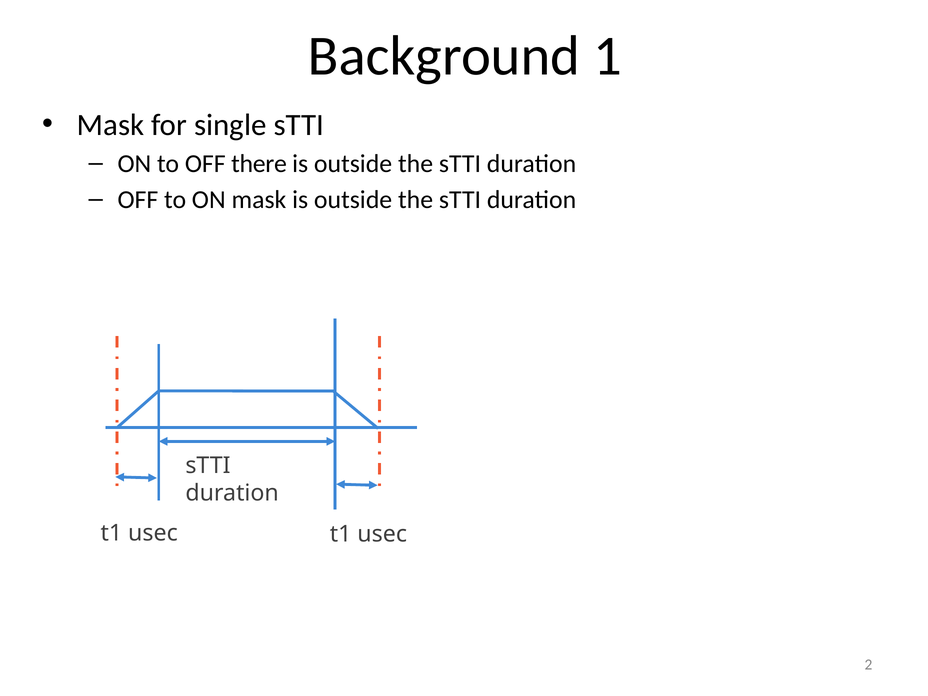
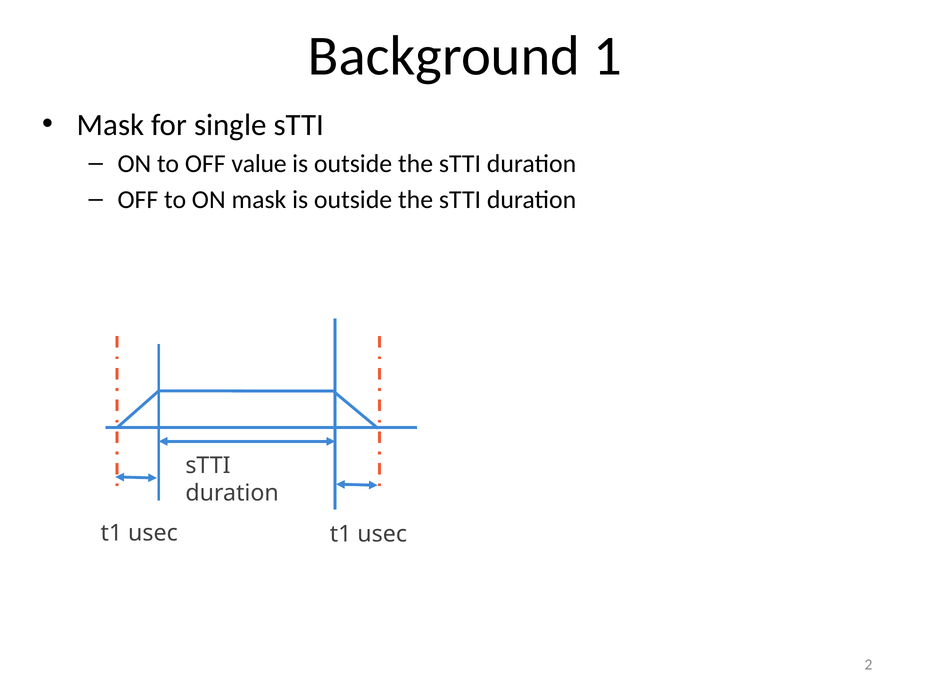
there: there -> value (259, 164)
